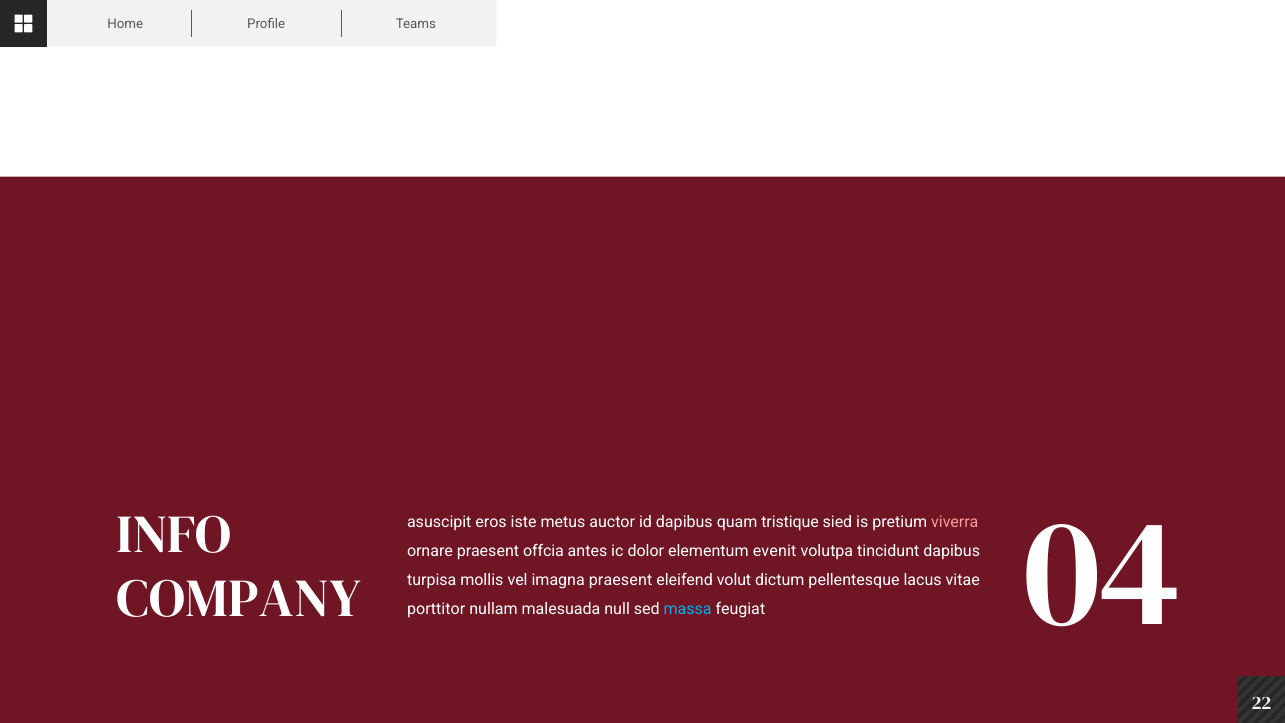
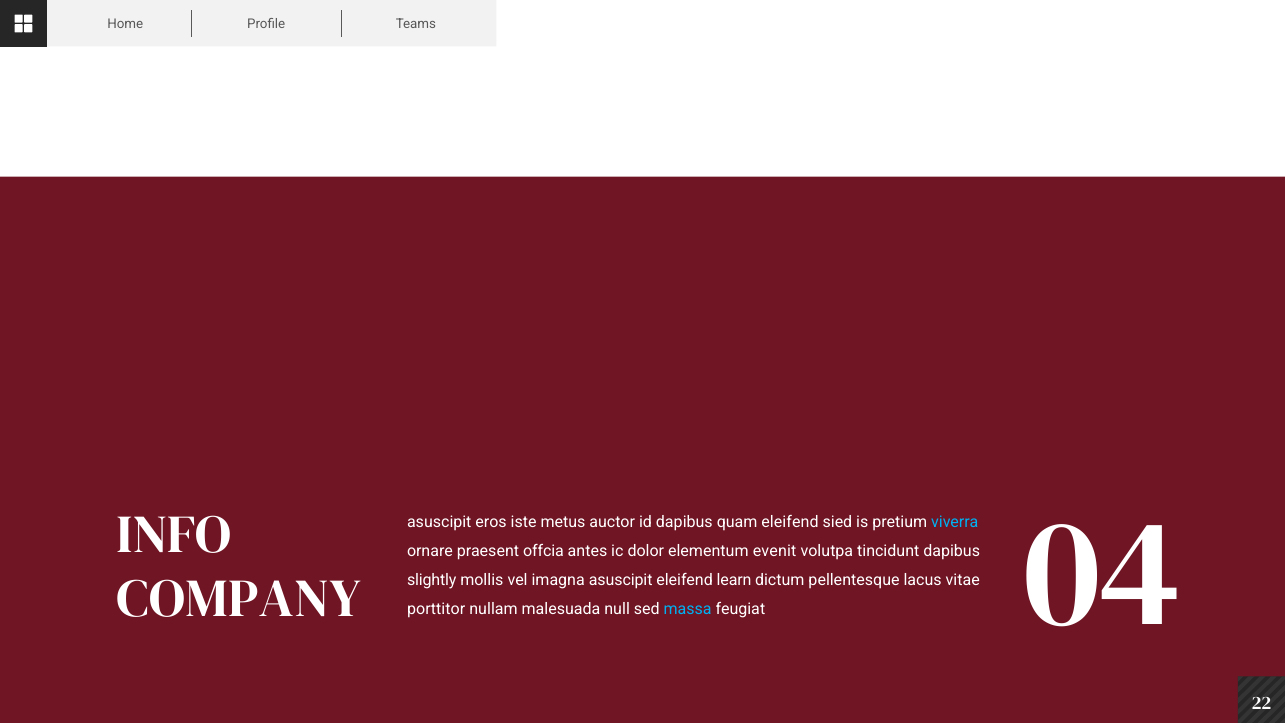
quam tristique: tristique -> eleifend (790, 522)
viverra colour: pink -> light blue (955, 522)
turpisa: turpisa -> slightly (432, 580)
imagna praesent: praesent -> asuscipit (621, 580)
volut: volut -> learn (734, 580)
